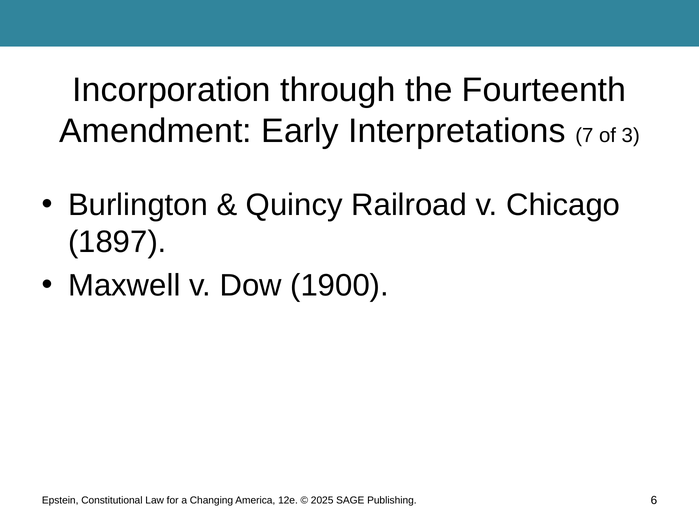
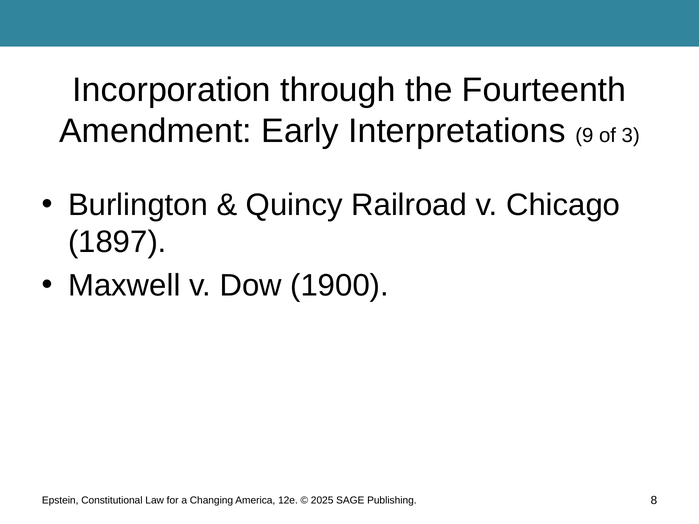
7: 7 -> 9 (584, 136)
6: 6 -> 8 (654, 501)
